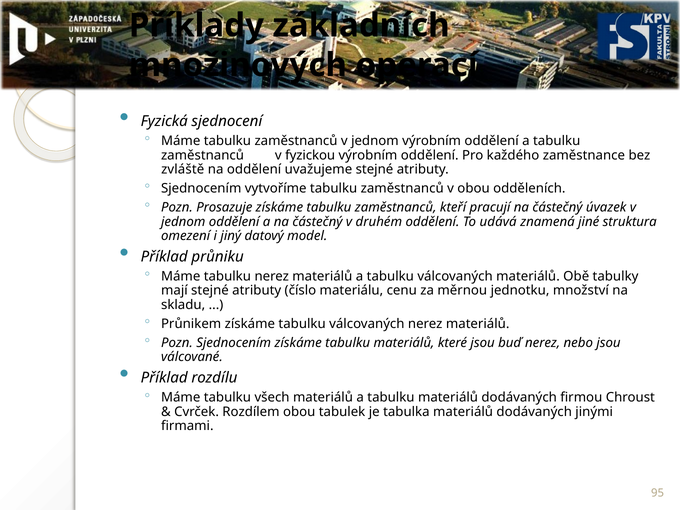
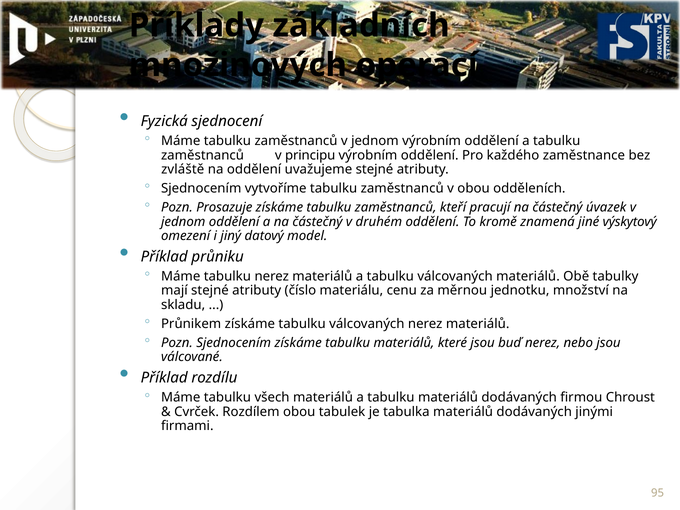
fyzickou: fyzickou -> principu (310, 155)
udává: udává -> kromě (498, 222)
struktura: struktura -> výskytový (630, 222)
